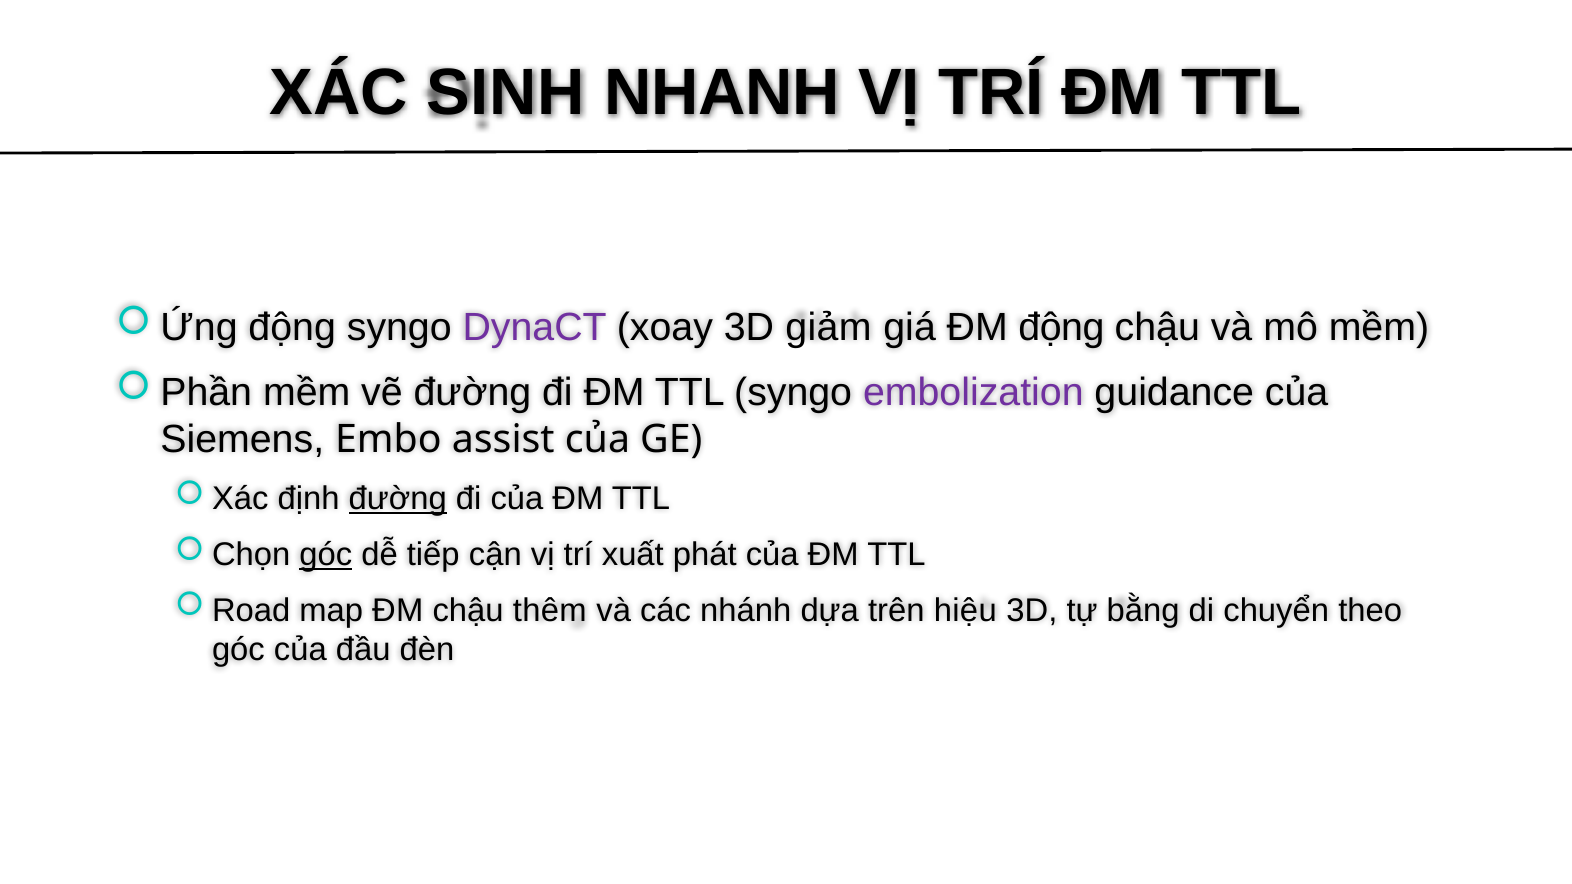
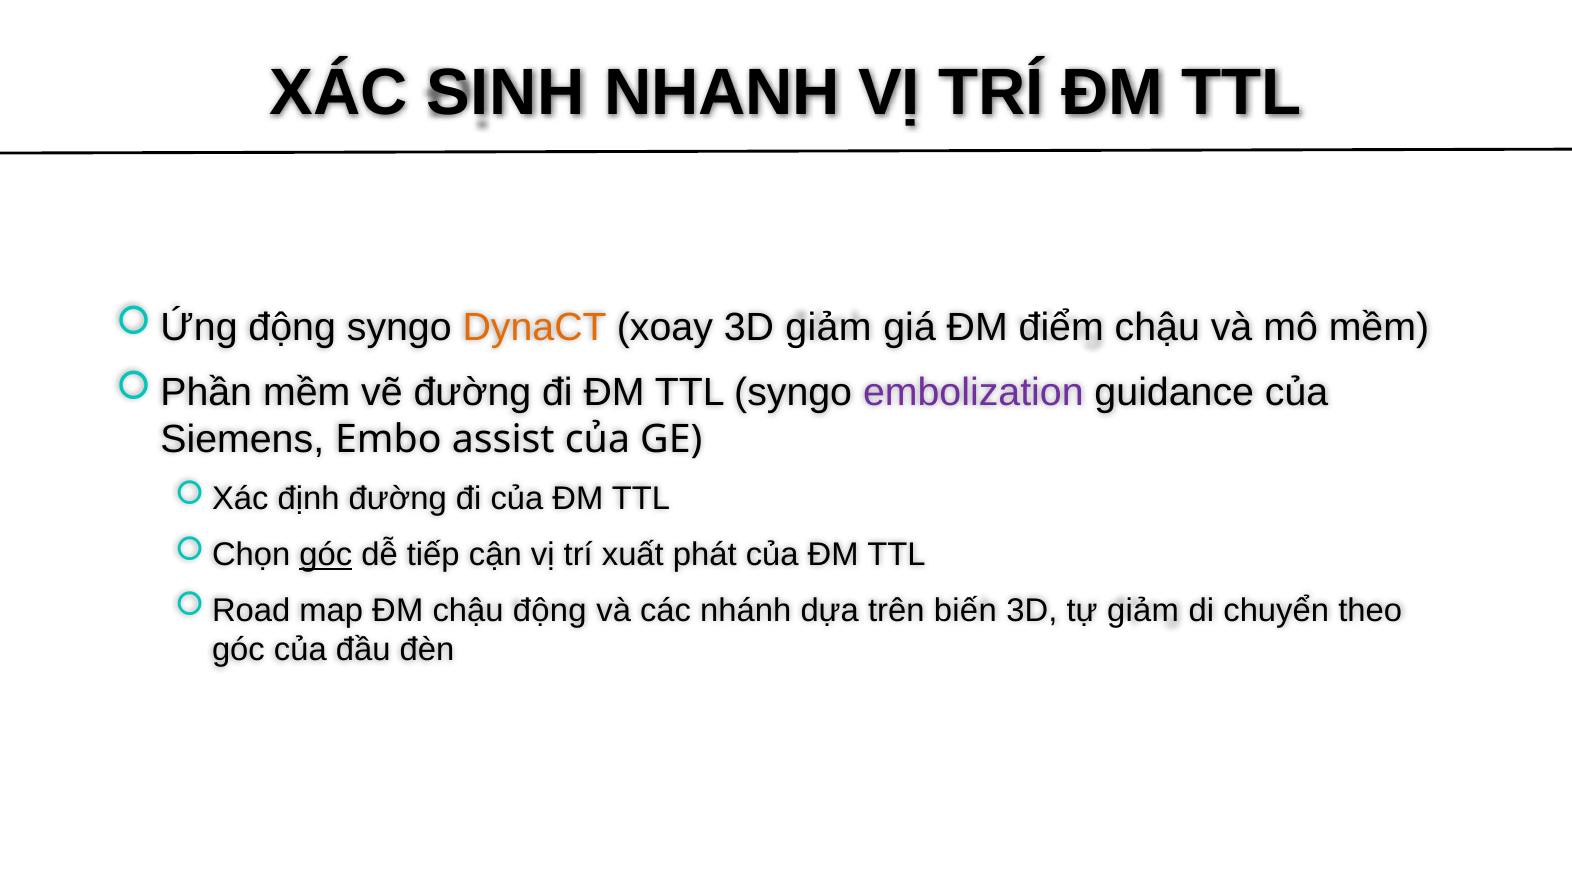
DynaCT colour: purple -> orange (535, 328)
ĐM động: động -> điểm (1061, 328)
đường underline: present -> none (398, 499)
chậu thêm: thêm -> động (550, 611)
hiệu: hiệu -> biến (965, 611)
tự bằng: bằng -> giảm (1143, 611)
